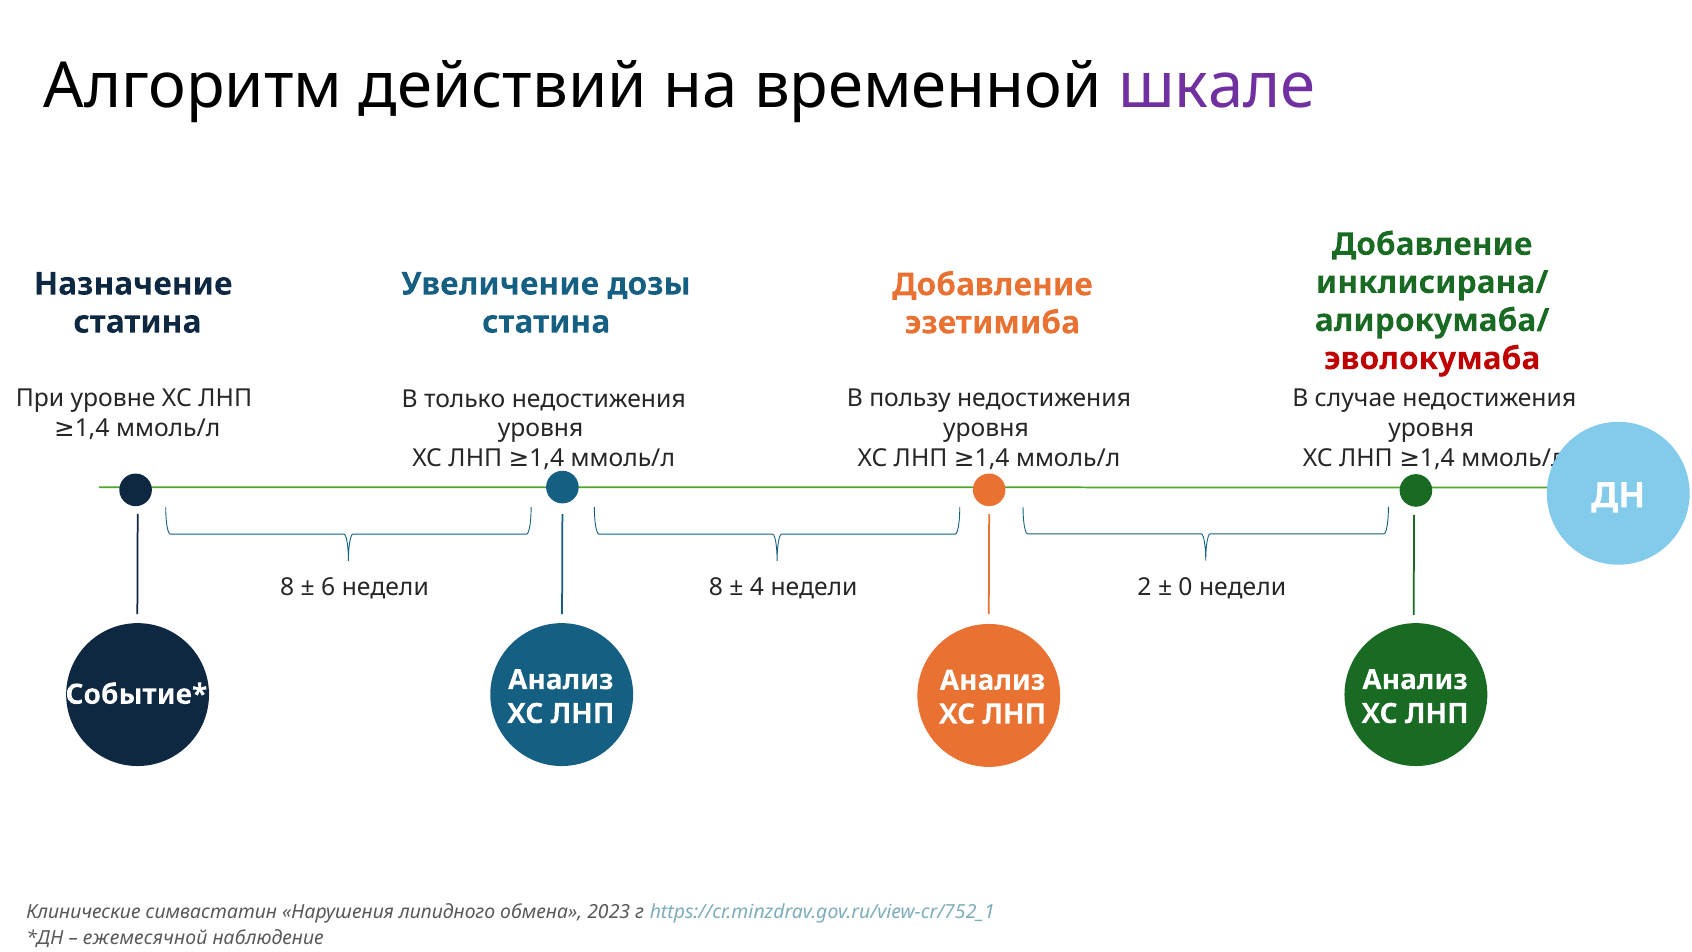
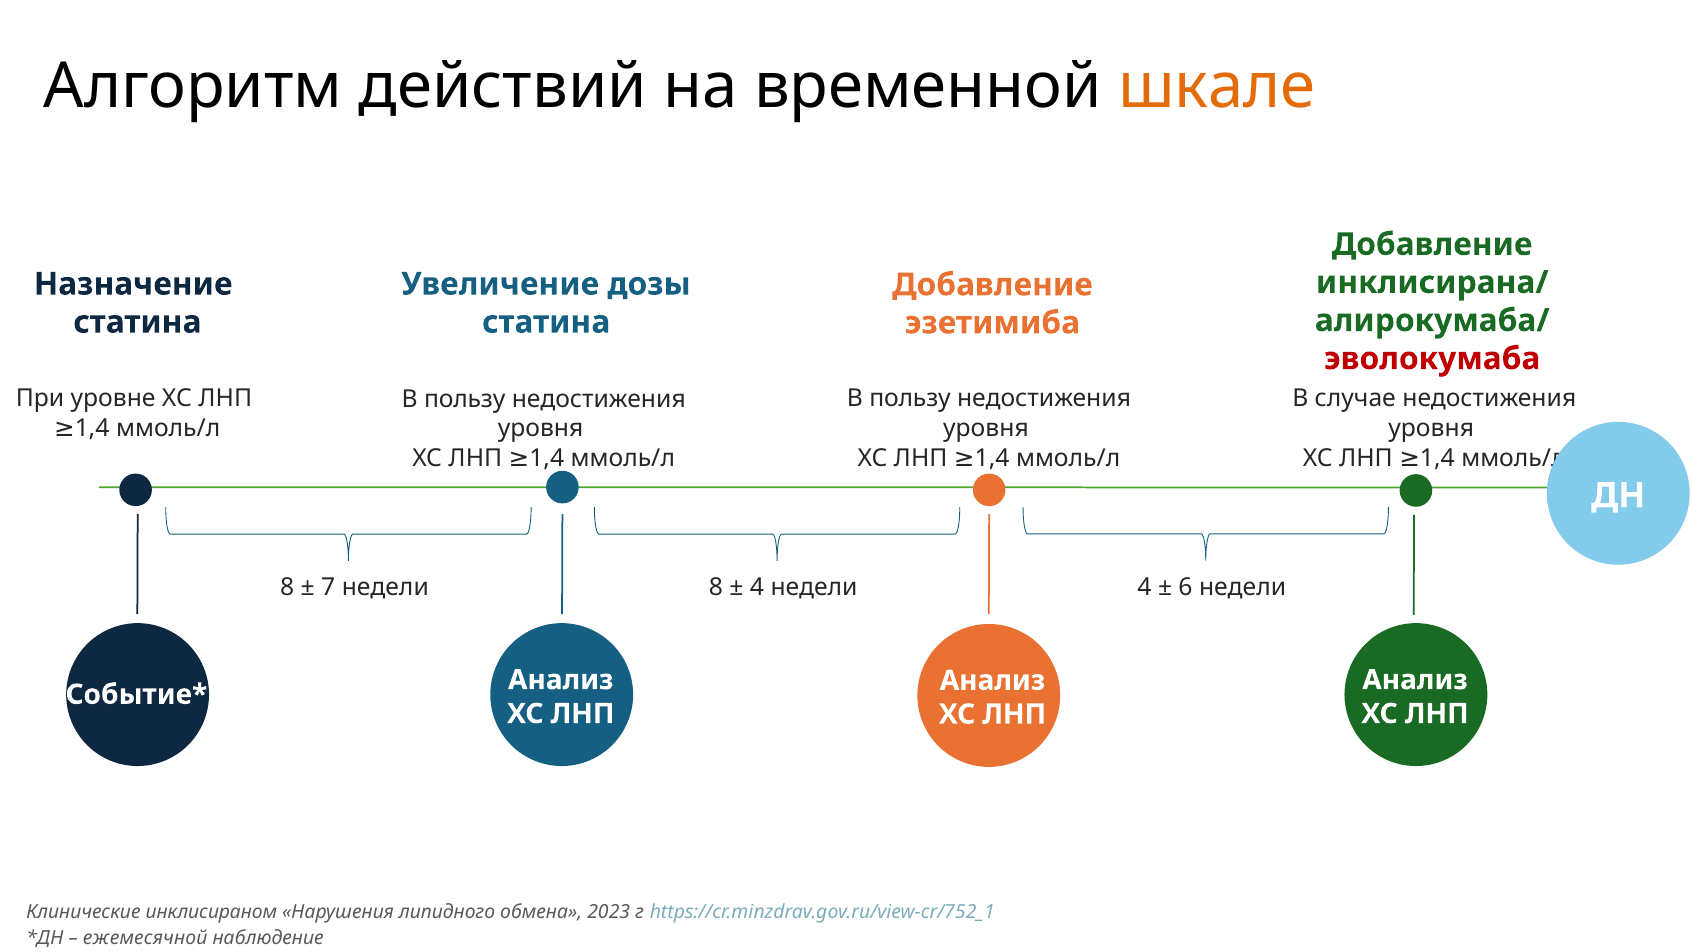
шкале colour: purple -> orange (1217, 86)
только: только -> пользу (465, 399)
6: 6 -> 7 (328, 588)
недели 2: 2 -> 4 (1145, 587)
0: 0 -> 6 (1186, 587)
симвастатин: симвастатин -> инклисираном (211, 912)
